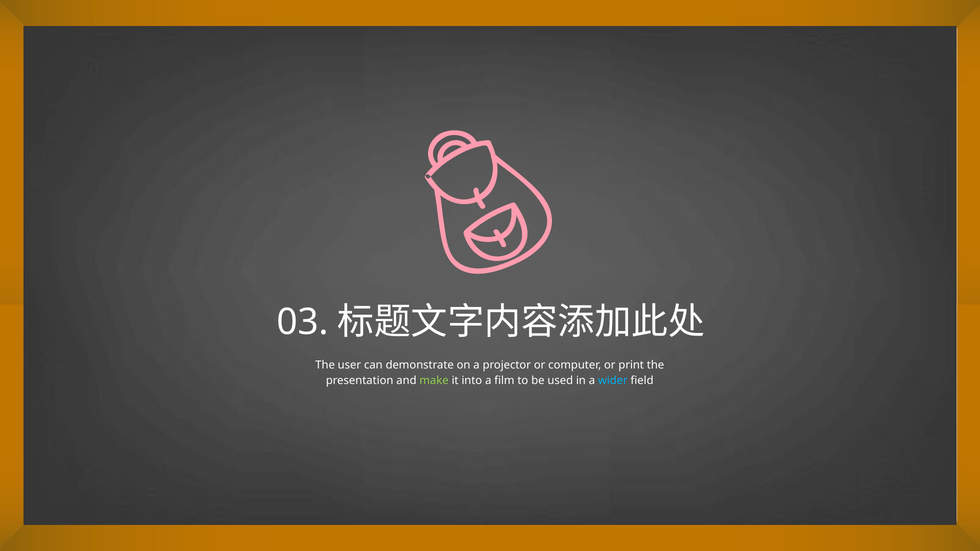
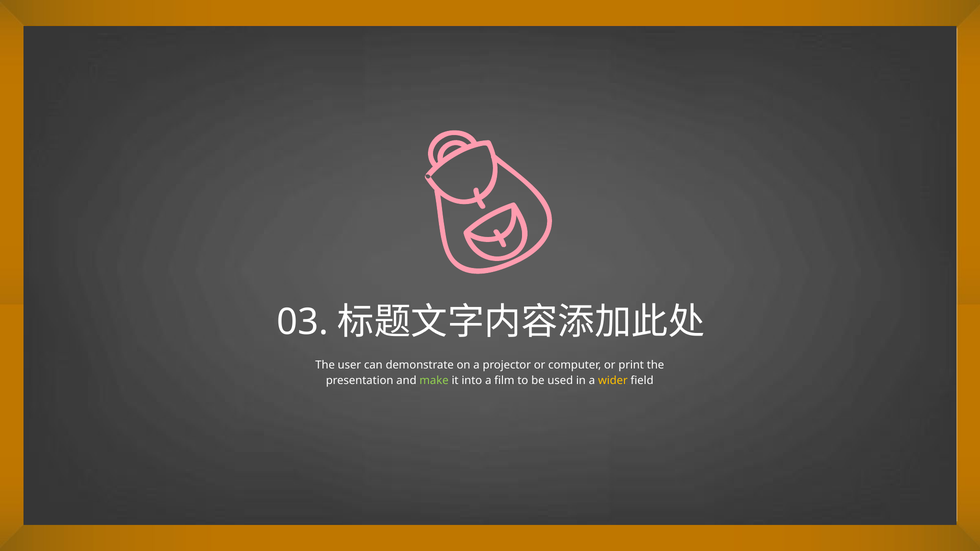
wider colour: light blue -> yellow (613, 380)
